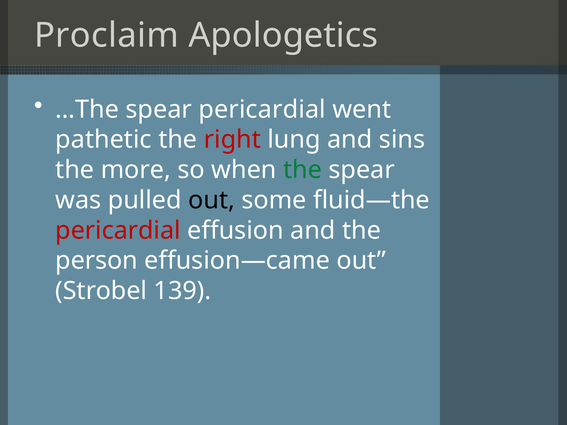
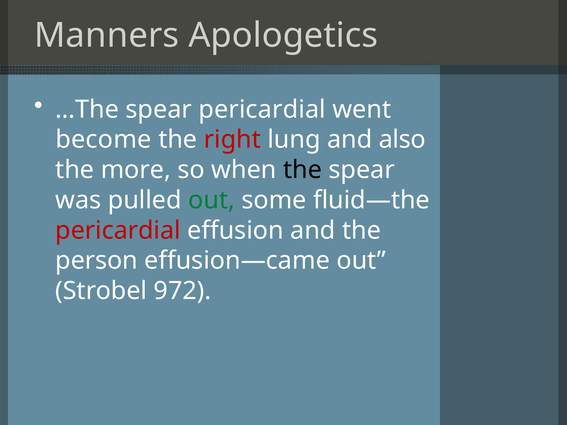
Proclaim: Proclaim -> Manners (107, 35)
pathetic: pathetic -> become (103, 140)
sins: sins -> also (402, 140)
the colour: green -> black (302, 170)
out colour: black -> green (212, 200)
139: 139 -> 972 (182, 291)
